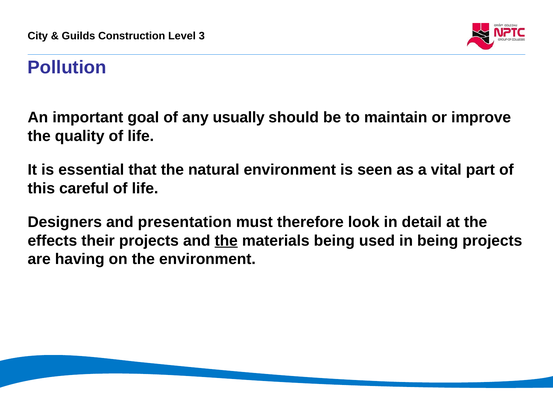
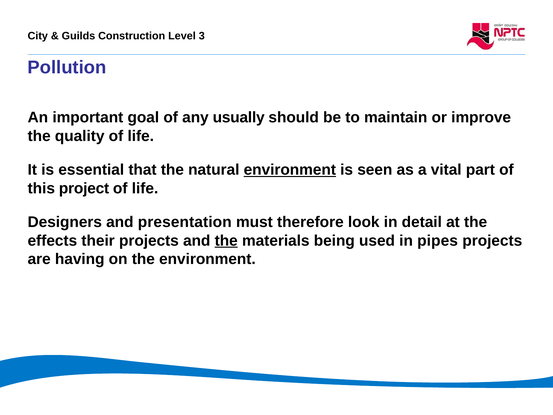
environment underline: none -> present (290, 170)
careful: careful -> project (84, 188)
in being: being -> pipes (438, 240)
